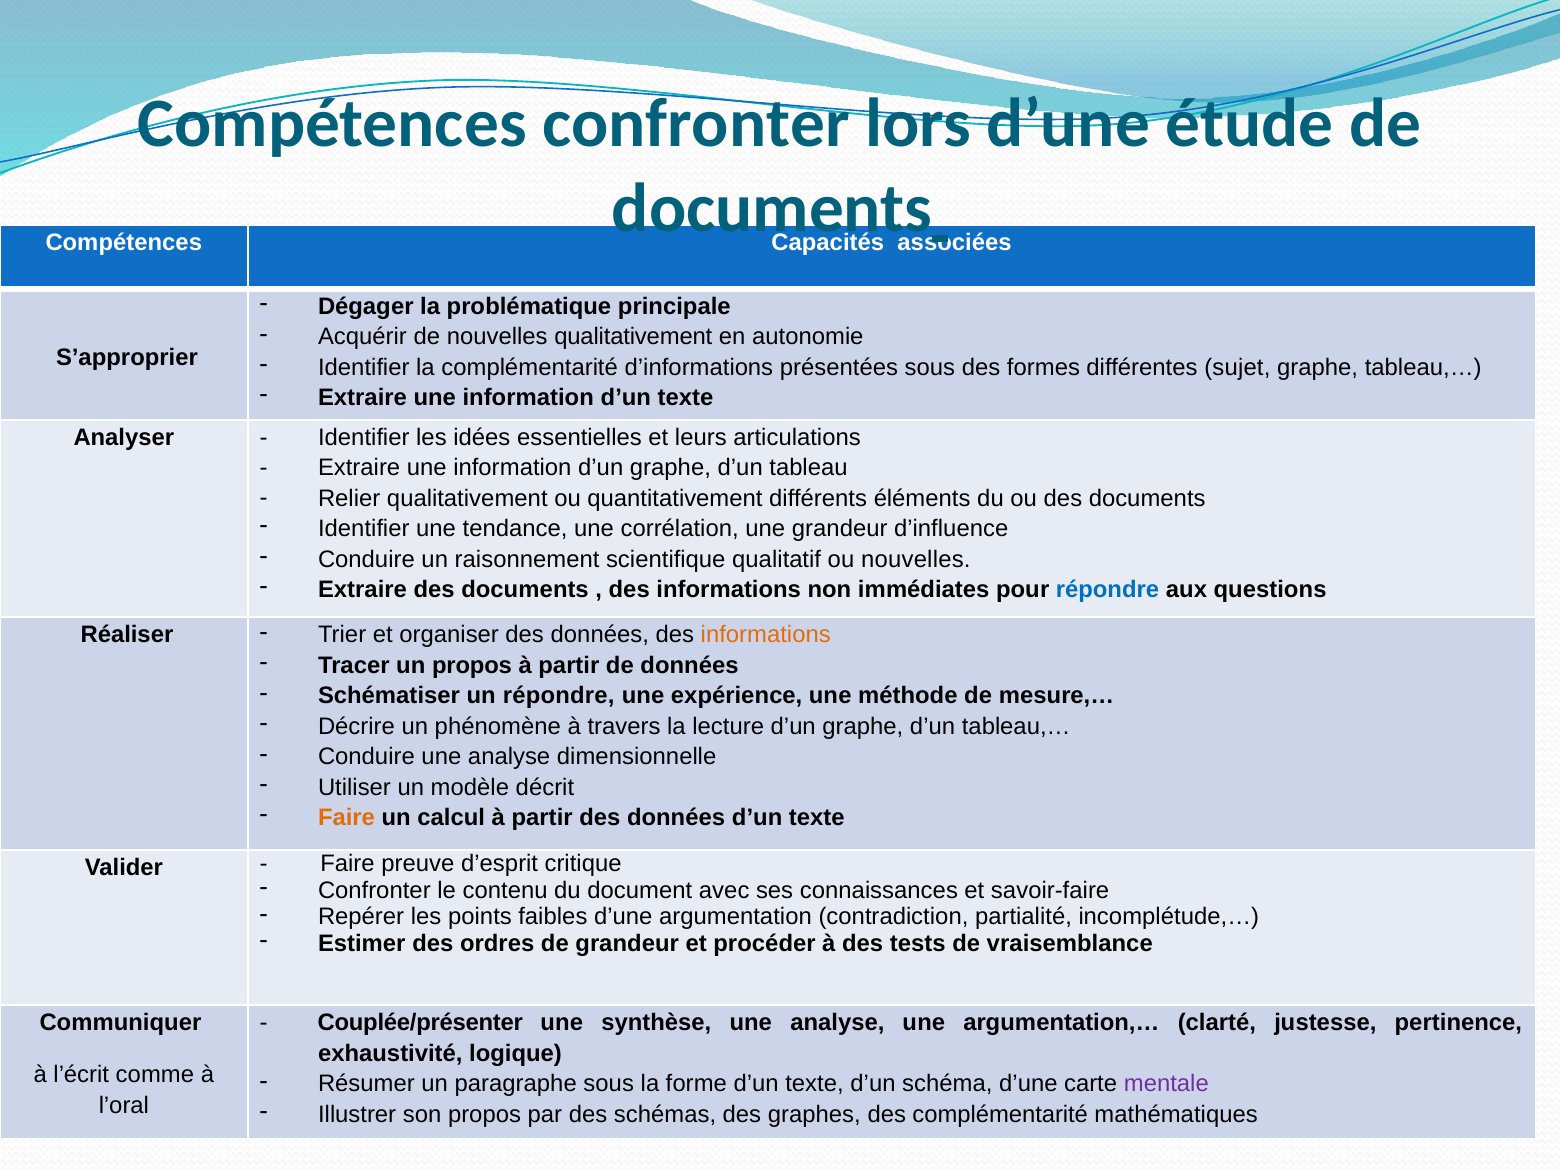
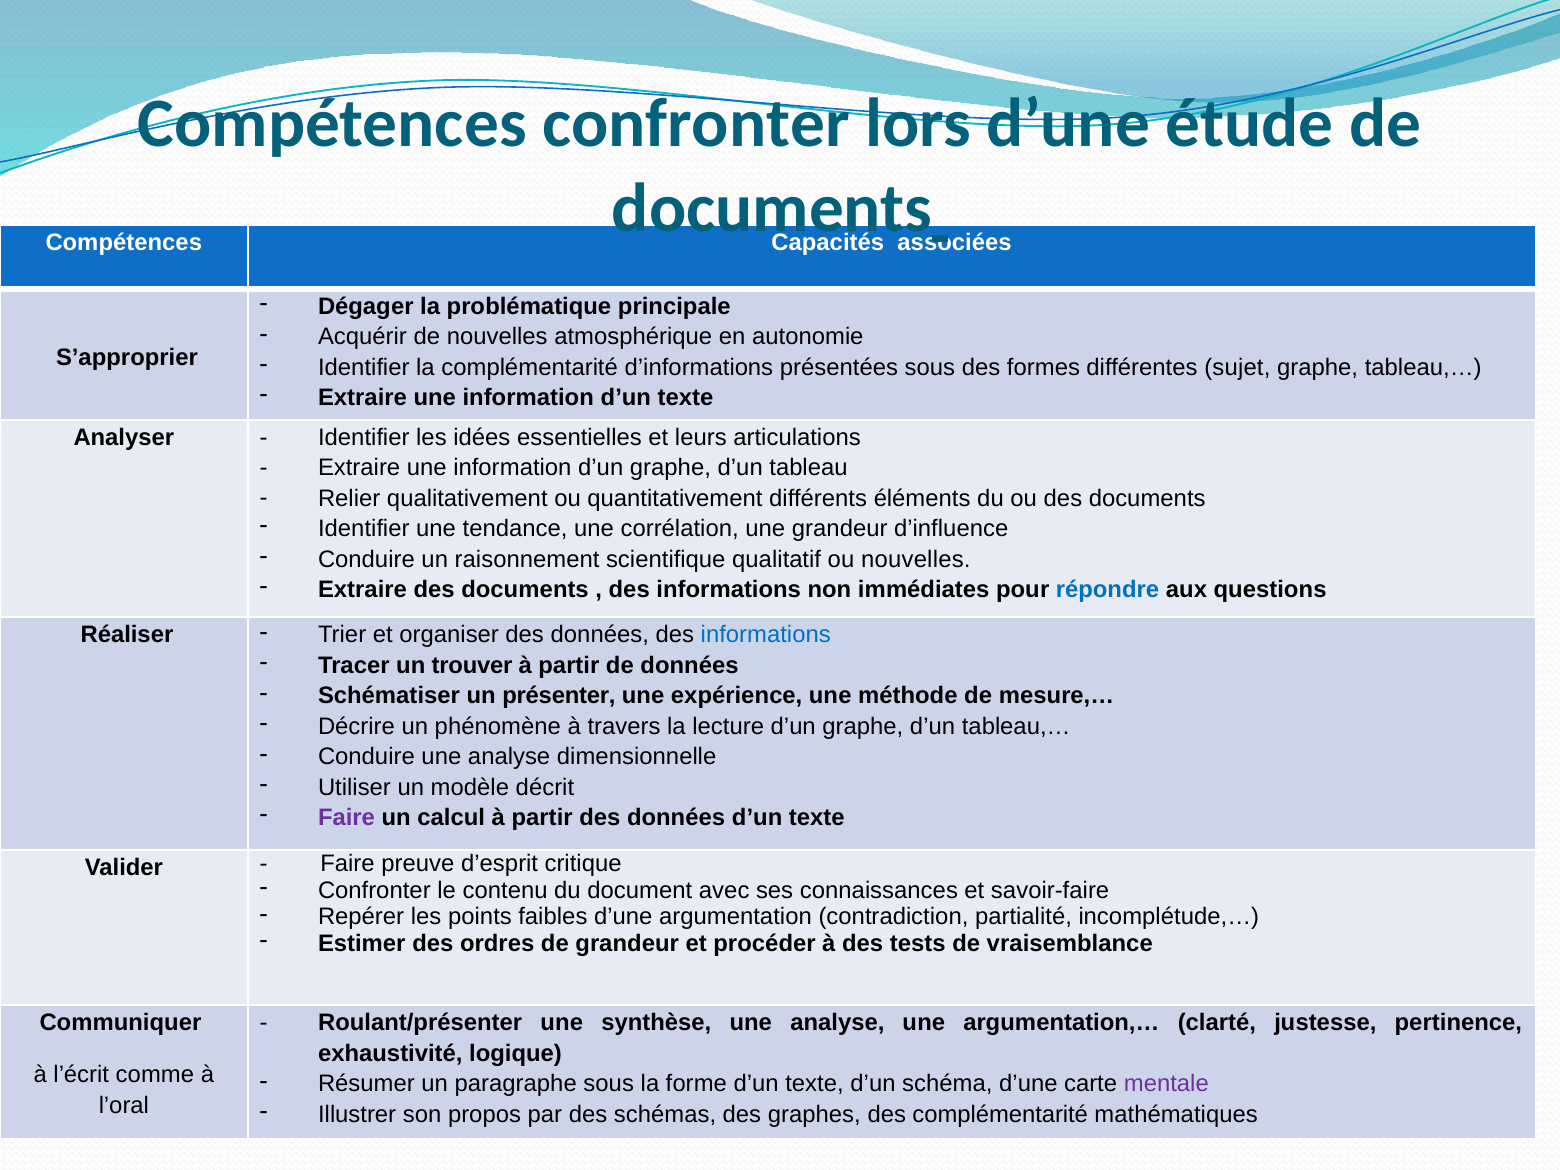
nouvelles qualitativement: qualitativement -> atmosphérique (633, 337)
informations colour: orange -> blue (766, 635)
un propos: propos -> trouver (472, 665)
un répondre: répondre -> présenter (559, 696)
Faire colour: orange -> purple (347, 818)
Couplée/présenter: Couplée/présenter -> Roulant/présenter (420, 1023)
